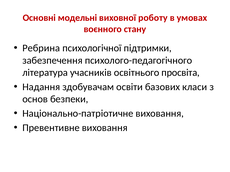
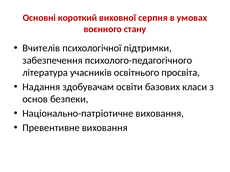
модельні: модельні -> короткий (78, 18)
роботу: роботу -> серпня (153, 18)
Ребрина: Ребрина -> Вчителів (41, 48)
